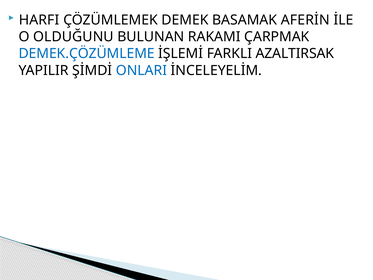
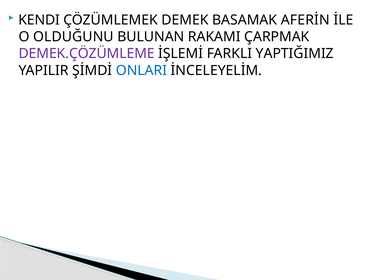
HARFI: HARFI -> KENDI (39, 20)
DEMEK.ÇÖZÜMLEME colour: blue -> purple (87, 54)
AZALTIRSAK: AZALTIRSAK -> YAPTIĞIMIZ (295, 54)
